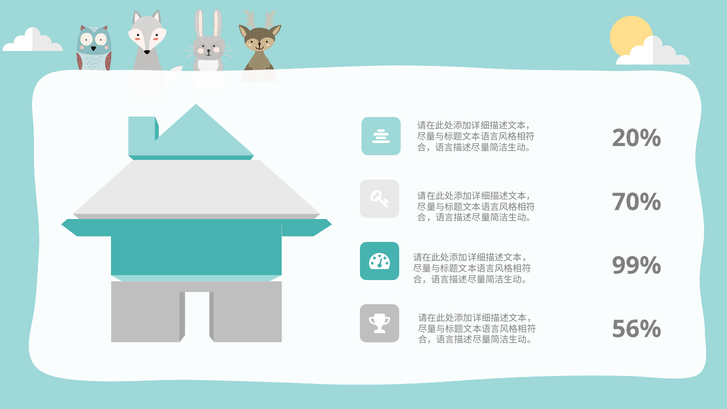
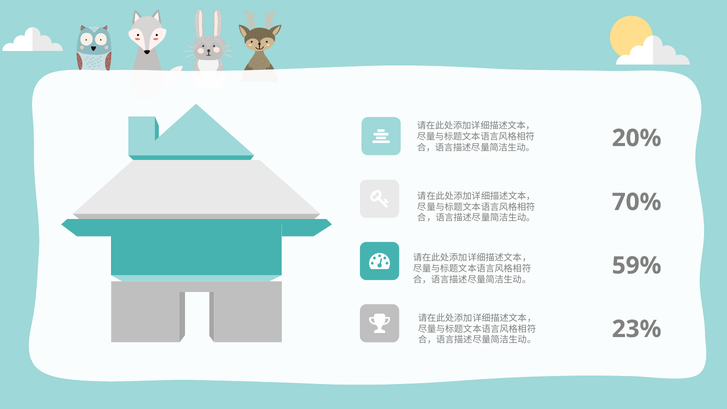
99%: 99% -> 59% (637, 266)
56%: 56% -> 23% (637, 329)
